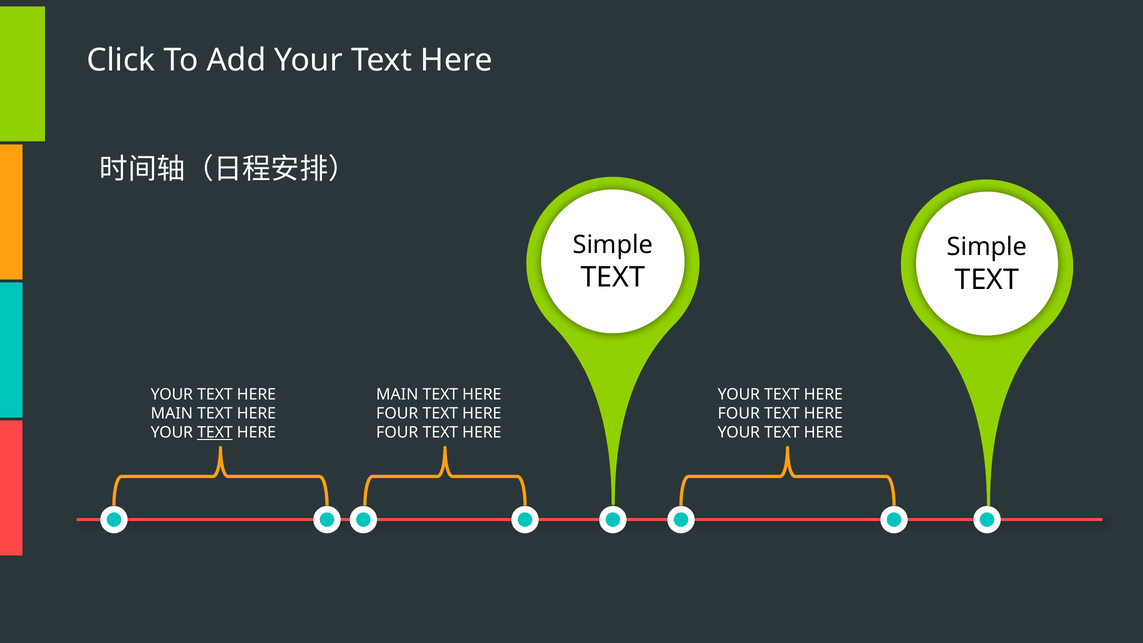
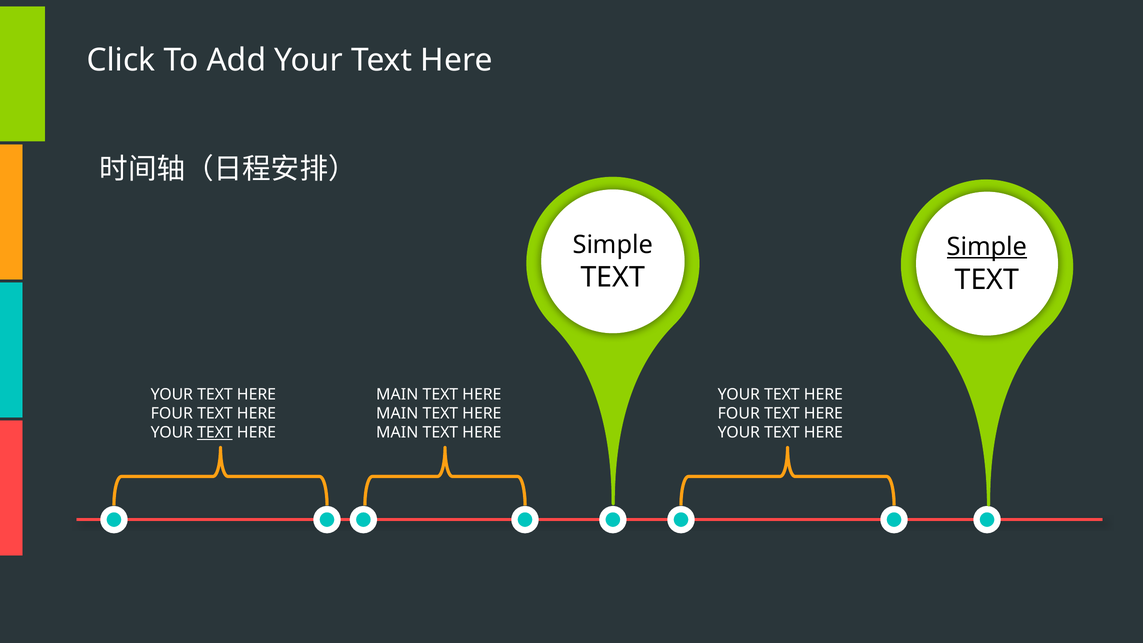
Simple underline: none -> present (987, 247)
MAIN: MAIN -> FOUR (172, 414)
FOUR: FOUR -> MAIN (397, 414)
FOUR: FOUR -> MAIN (397, 433)
